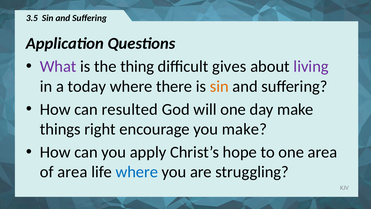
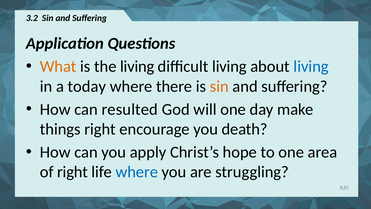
3.5: 3.5 -> 3.2 (32, 18)
What colour: purple -> orange (58, 67)
the thing: thing -> living (137, 67)
difficult gives: gives -> living (229, 67)
living colour: purple -> blue (311, 67)
you make: make -> death (245, 129)
of area: area -> right (73, 172)
